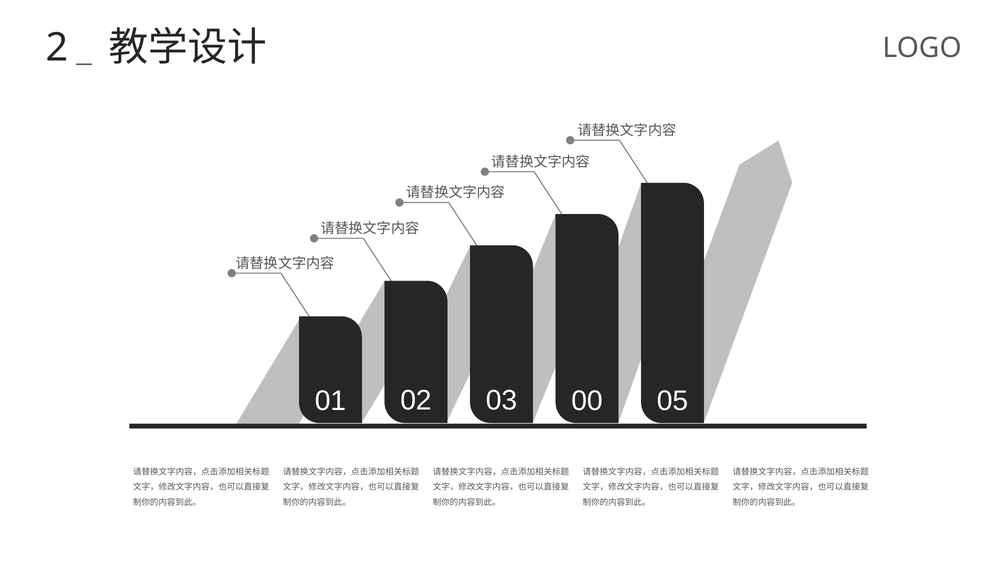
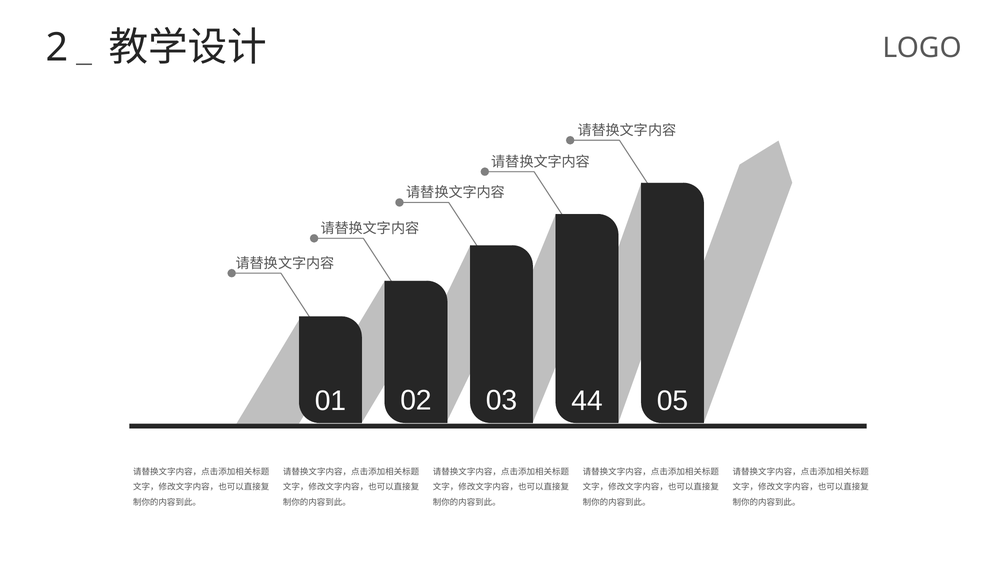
00: 00 -> 44 (587, 401)
